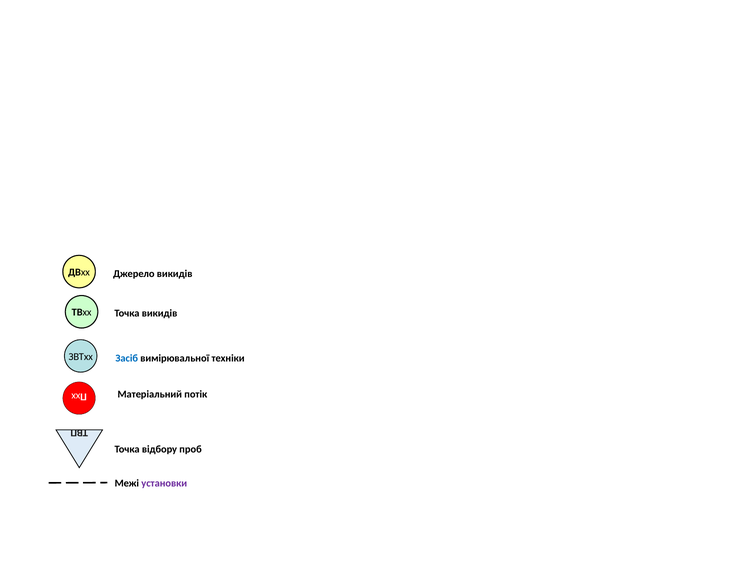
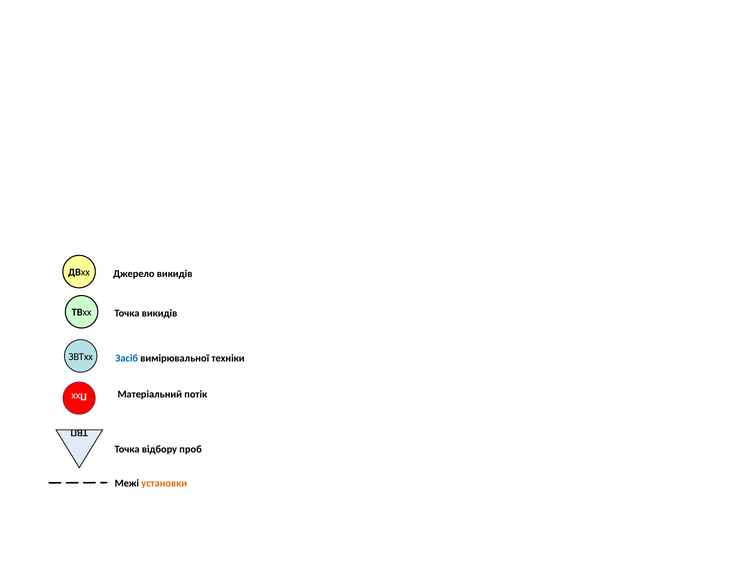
установки colour: purple -> orange (164, 484)
